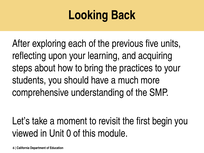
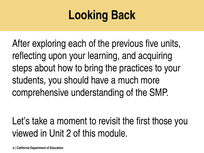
begin: begin -> those (162, 121)
0: 0 -> 2 (69, 133)
